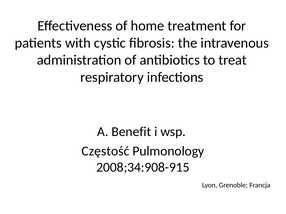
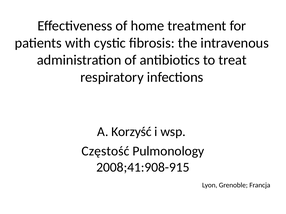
Benefit: Benefit -> Korzyść (131, 132)
2008;34:908-915: 2008;34:908-915 -> 2008;41:908-915 (143, 168)
